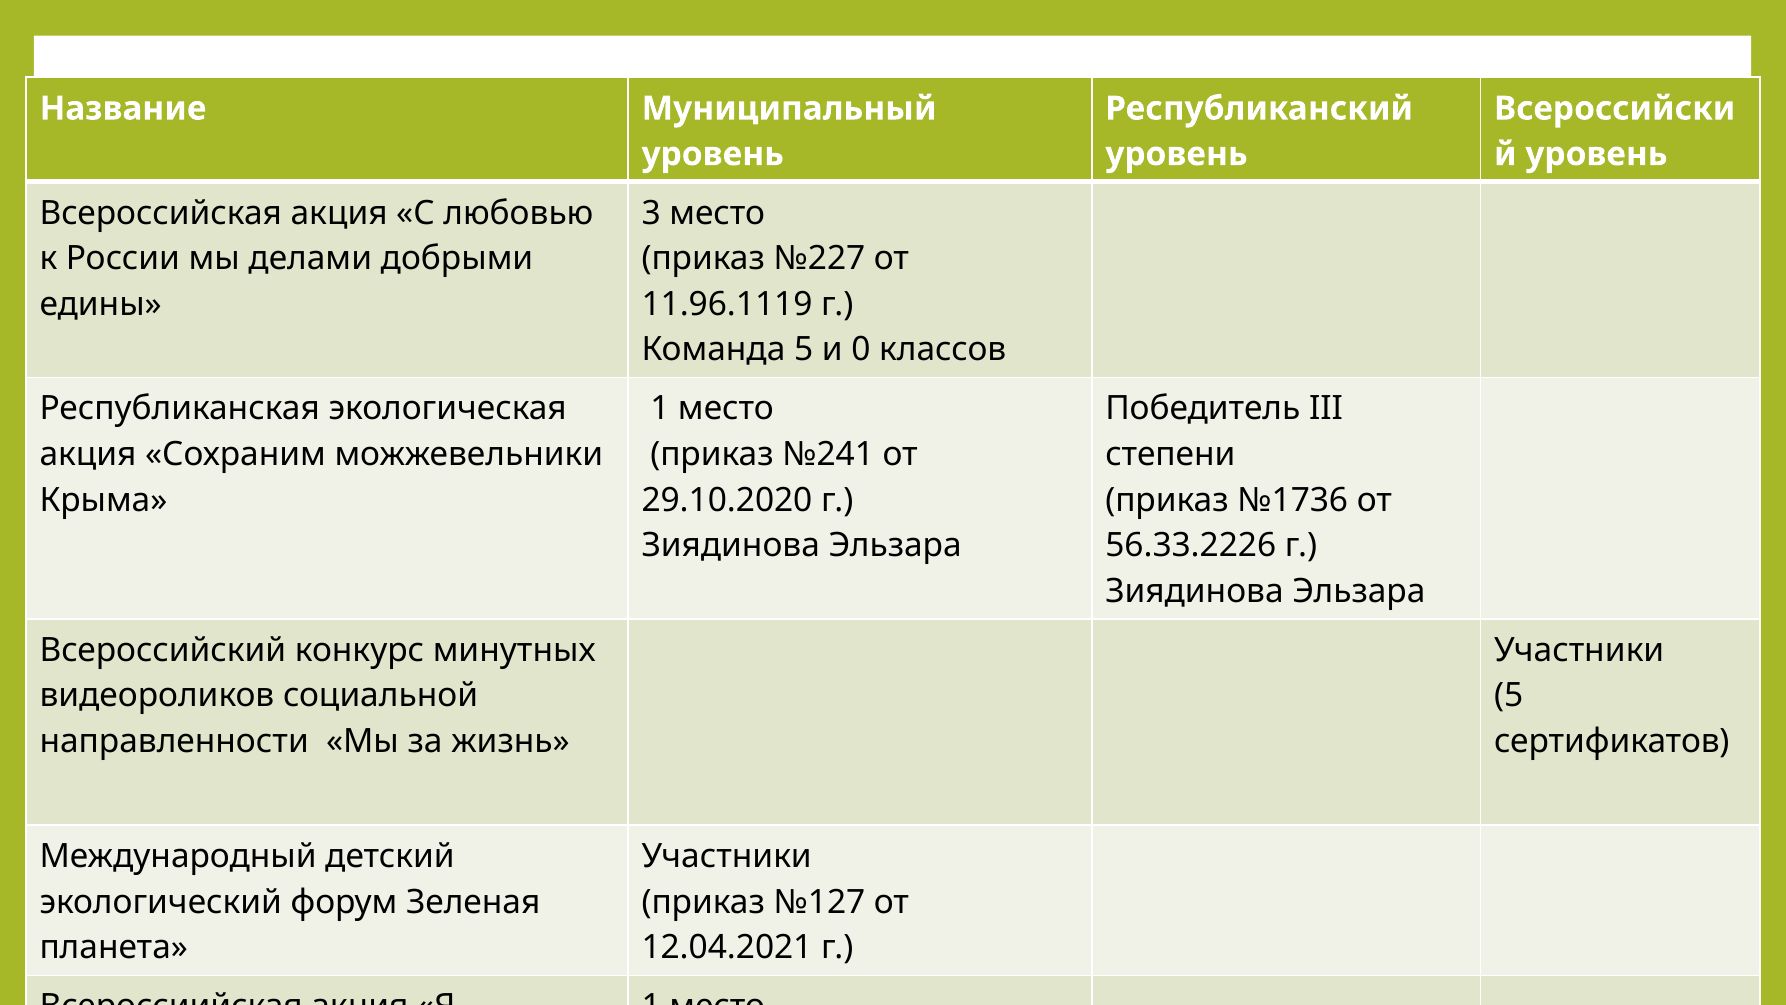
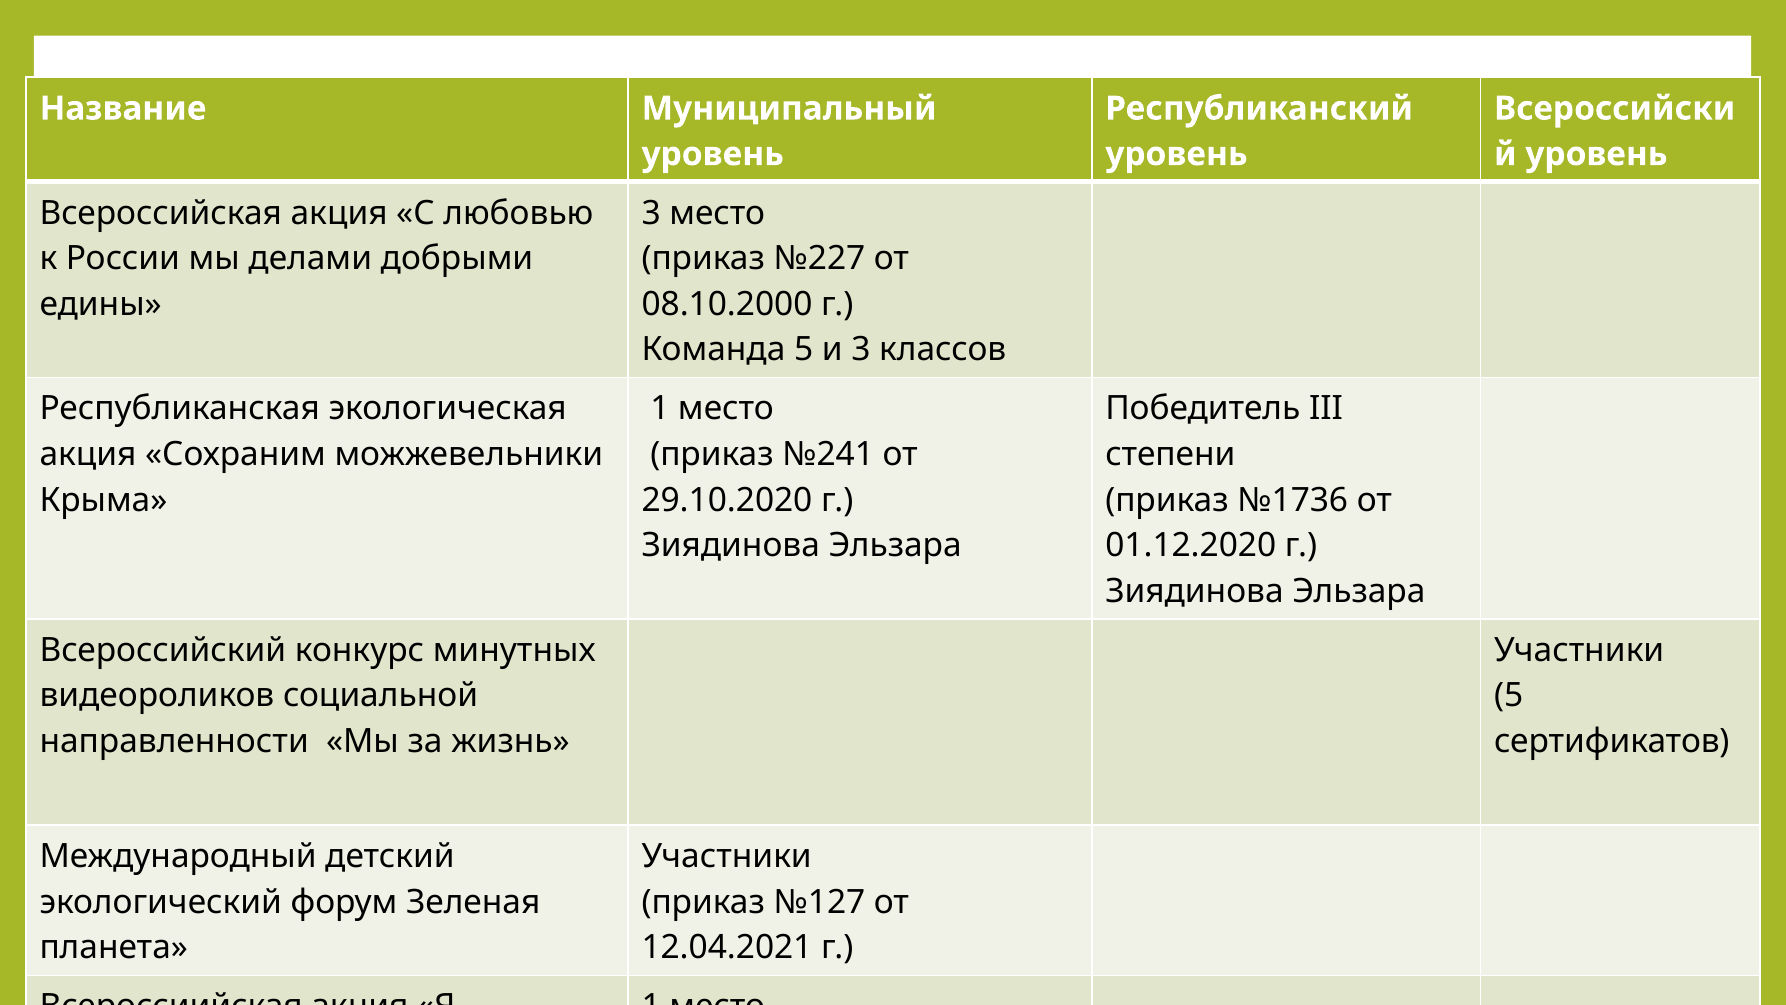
11.96.1119: 11.96.1119 -> 08.10.2000 (727, 304)
и 0: 0 -> 3 (861, 350)
56.33.2226: 56.33.2226 -> 01.12.2020 (1191, 545)
